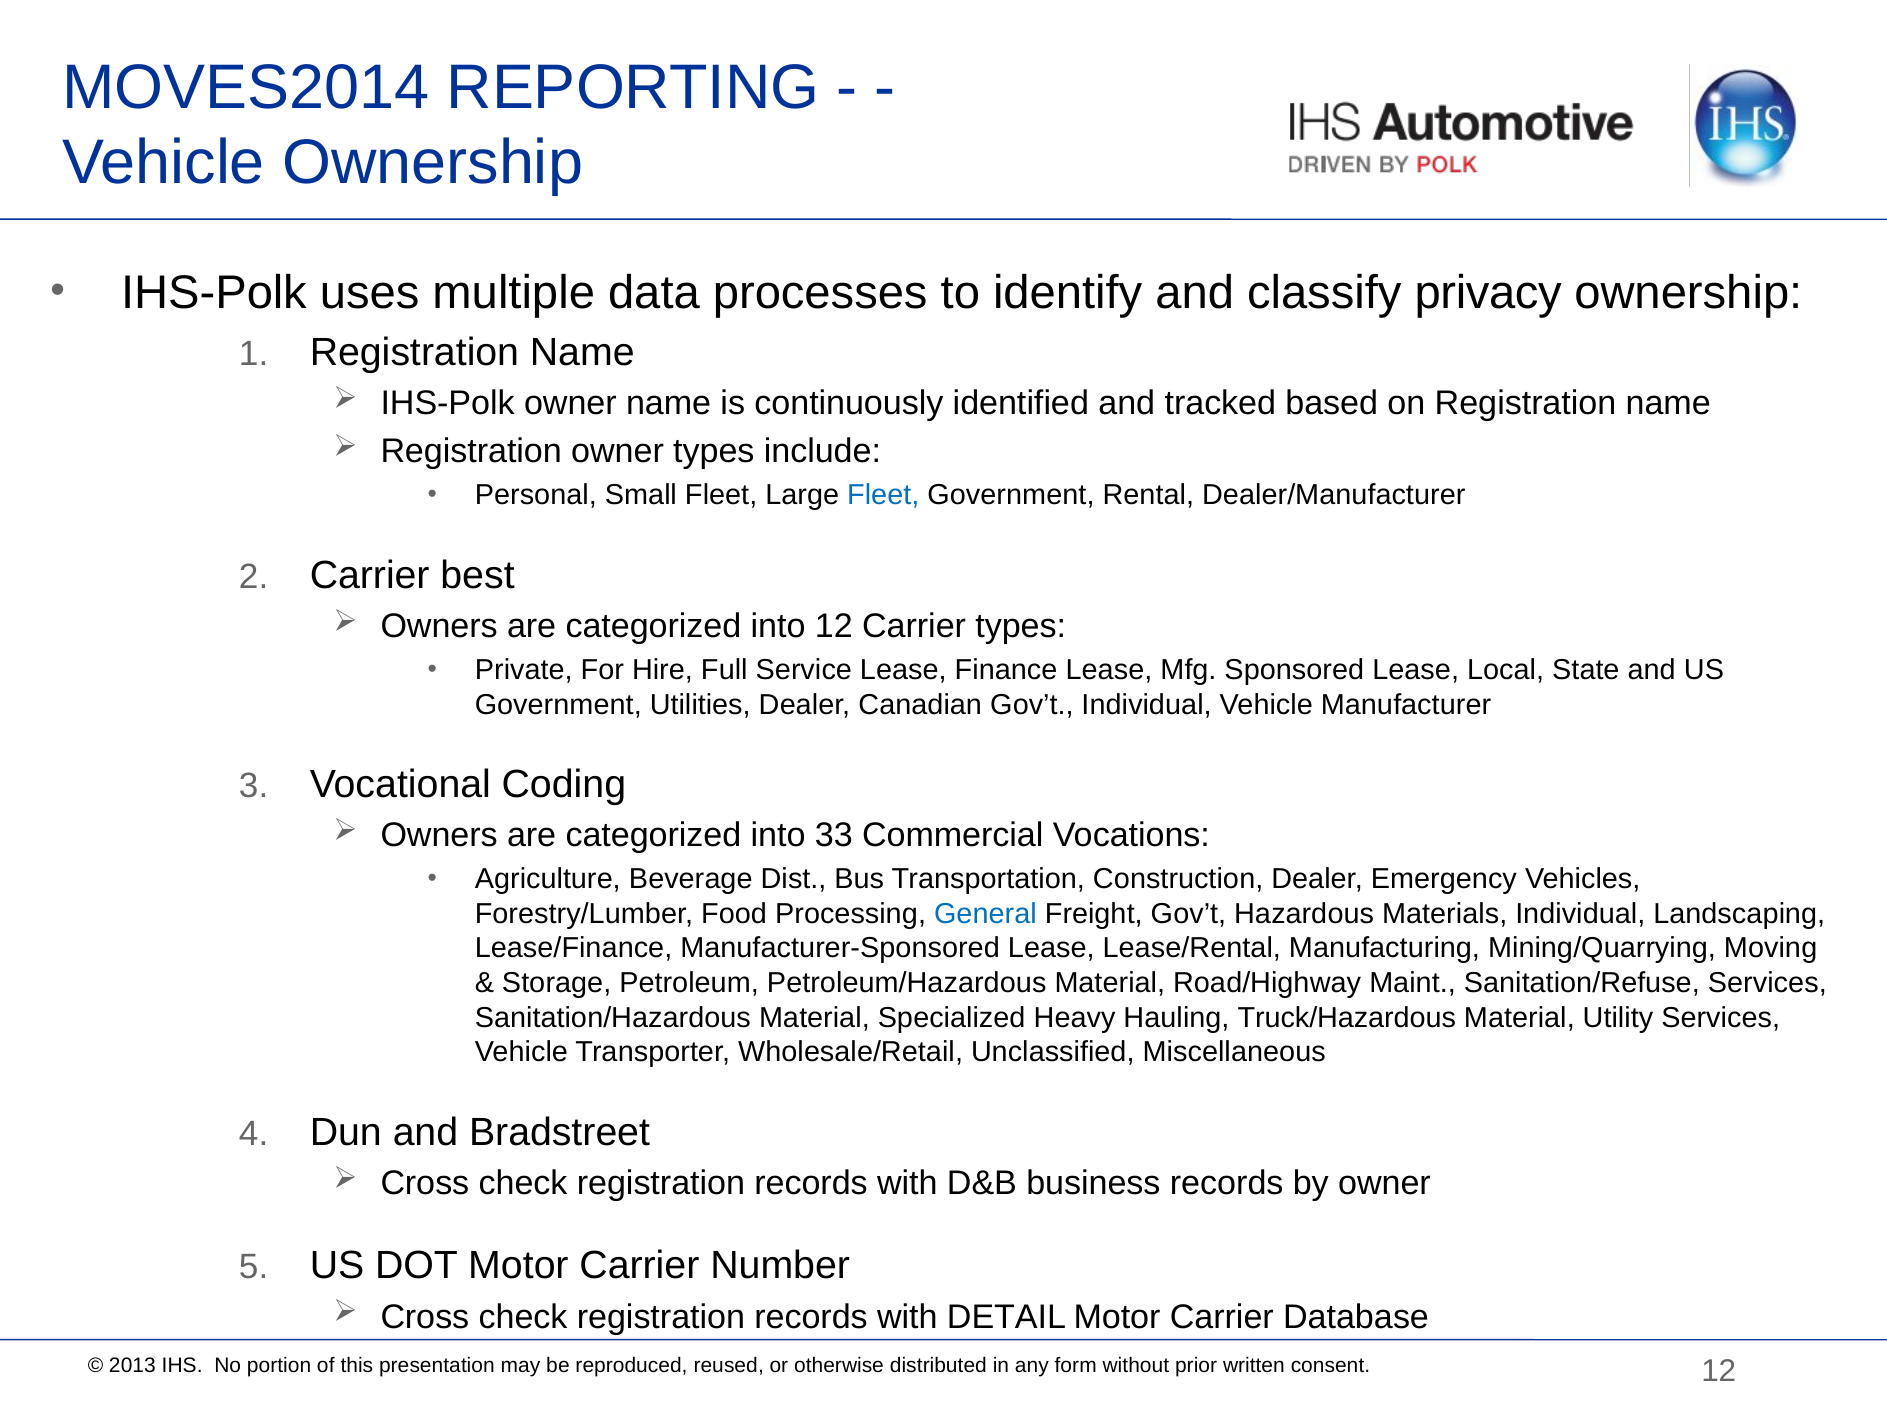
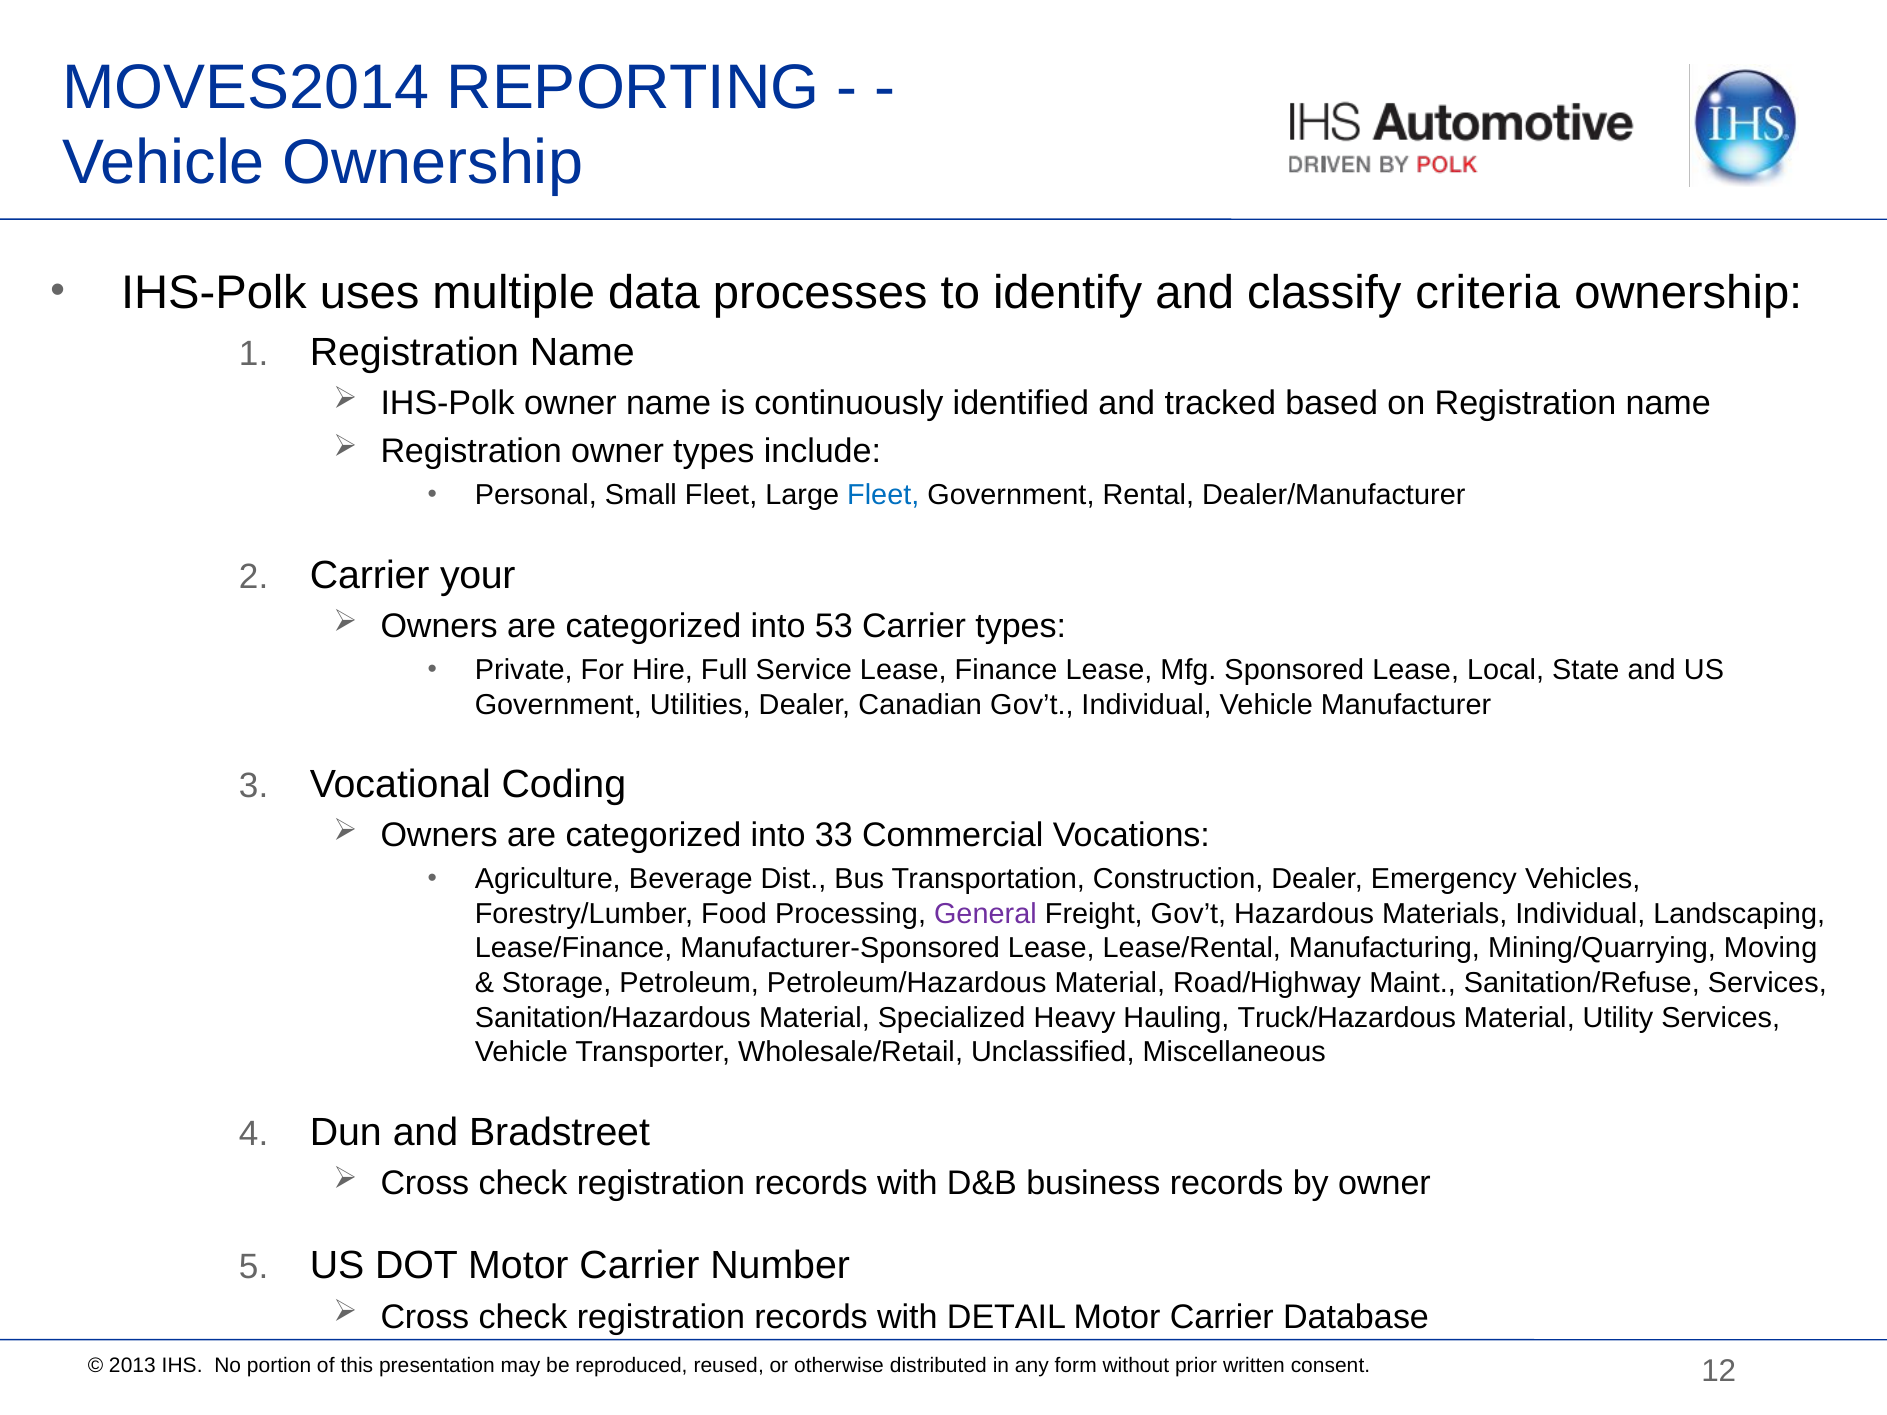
privacy: privacy -> criteria (1488, 293)
best: best -> your (478, 575)
into 12: 12 -> 53 (834, 626)
General colour: blue -> purple (985, 914)
